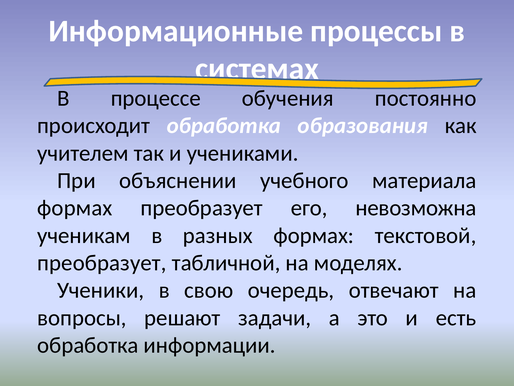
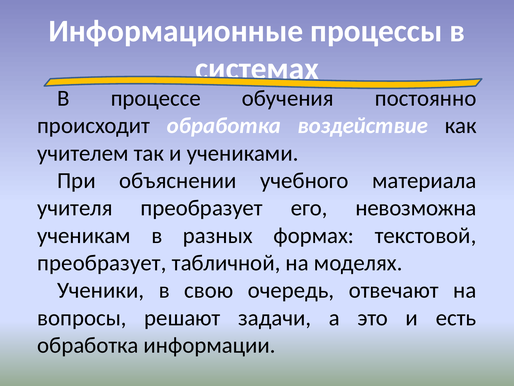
образования: образования -> воздействие (363, 126)
формах: формах -> учителя (75, 208)
